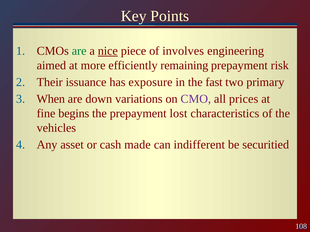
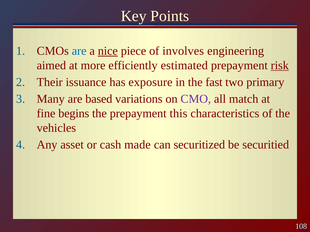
are colour: green -> blue (79, 51)
remaining: remaining -> estimated (184, 65)
risk underline: none -> present (280, 65)
When: When -> Many (51, 99)
down: down -> based (99, 99)
prices: prices -> match (244, 99)
lost: lost -> this (179, 114)
indifferent: indifferent -> securitized (199, 145)
